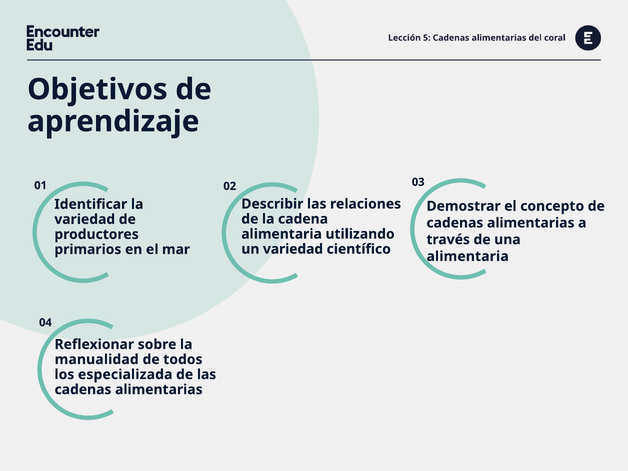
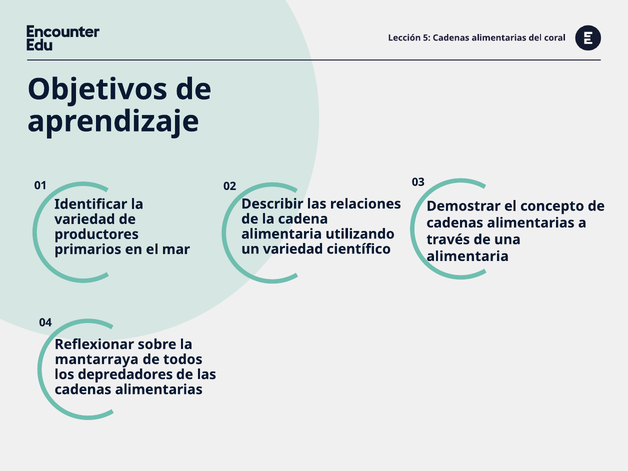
manualidad: manualidad -> mantarraya (97, 359)
especializada: especializada -> depredadores (125, 375)
